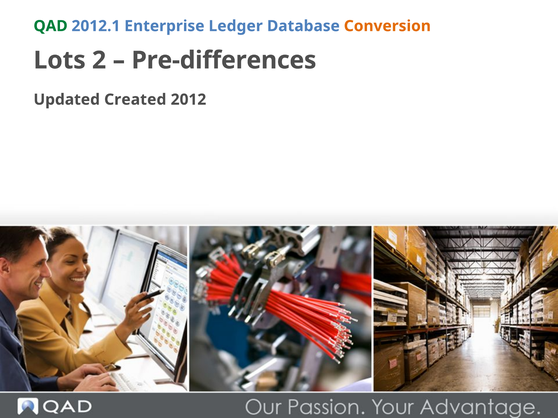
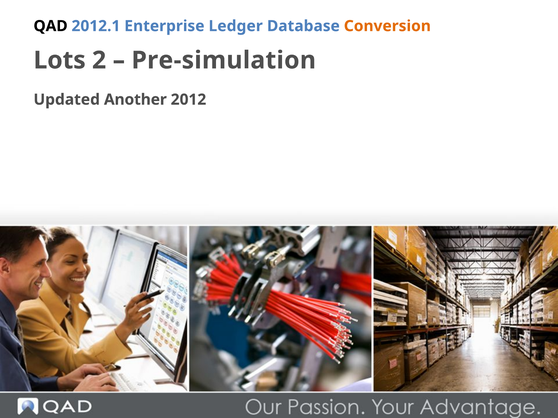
QAD colour: green -> black (51, 26)
Pre-differences: Pre-differences -> Pre-simulation (224, 60)
Created: Created -> Another (135, 100)
